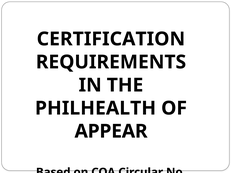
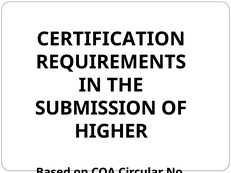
PHILHEALTH: PHILHEALTH -> SUBMISSION (96, 108)
APPEAR: APPEAR -> HIGHER (111, 131)
